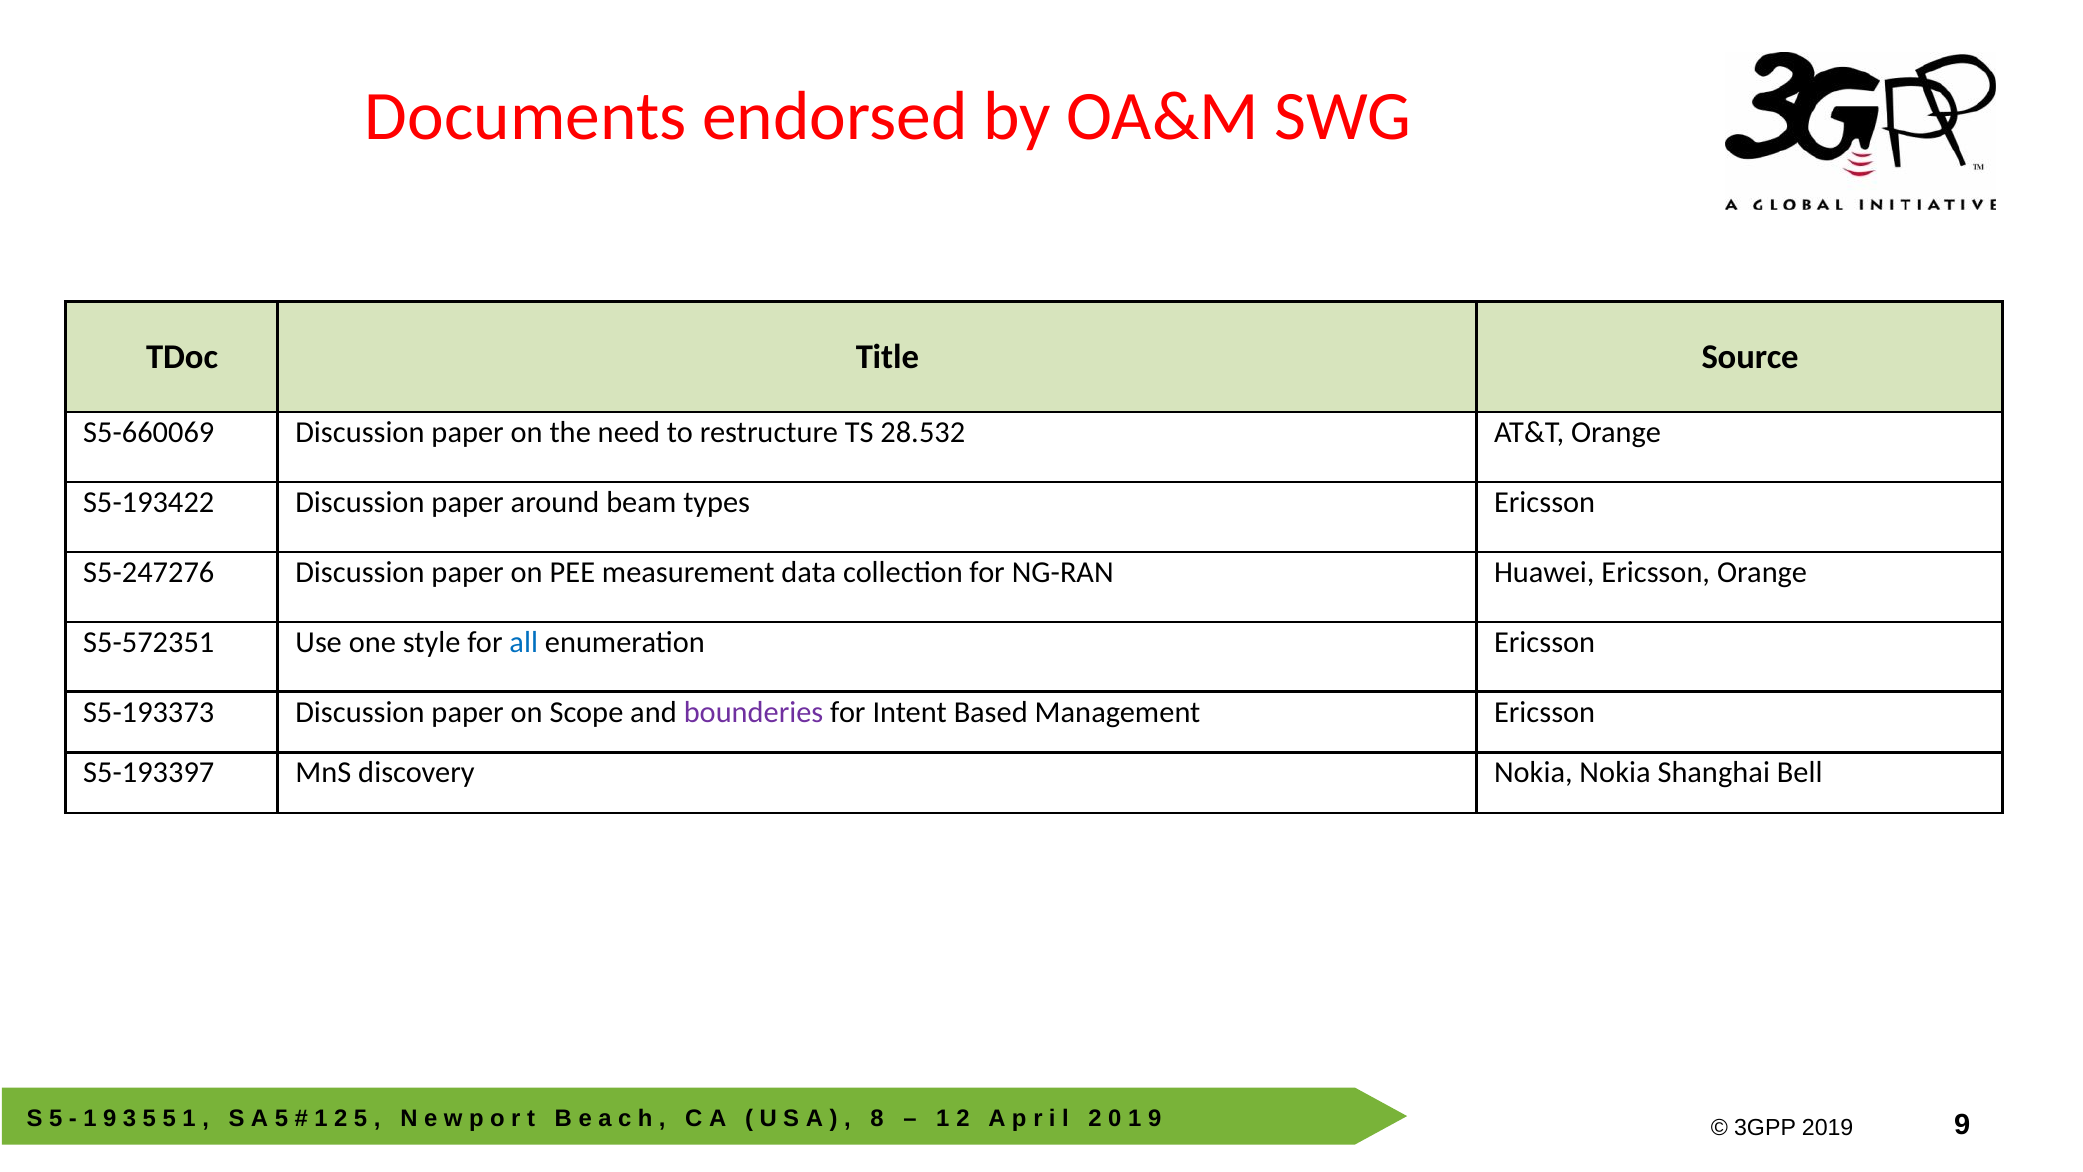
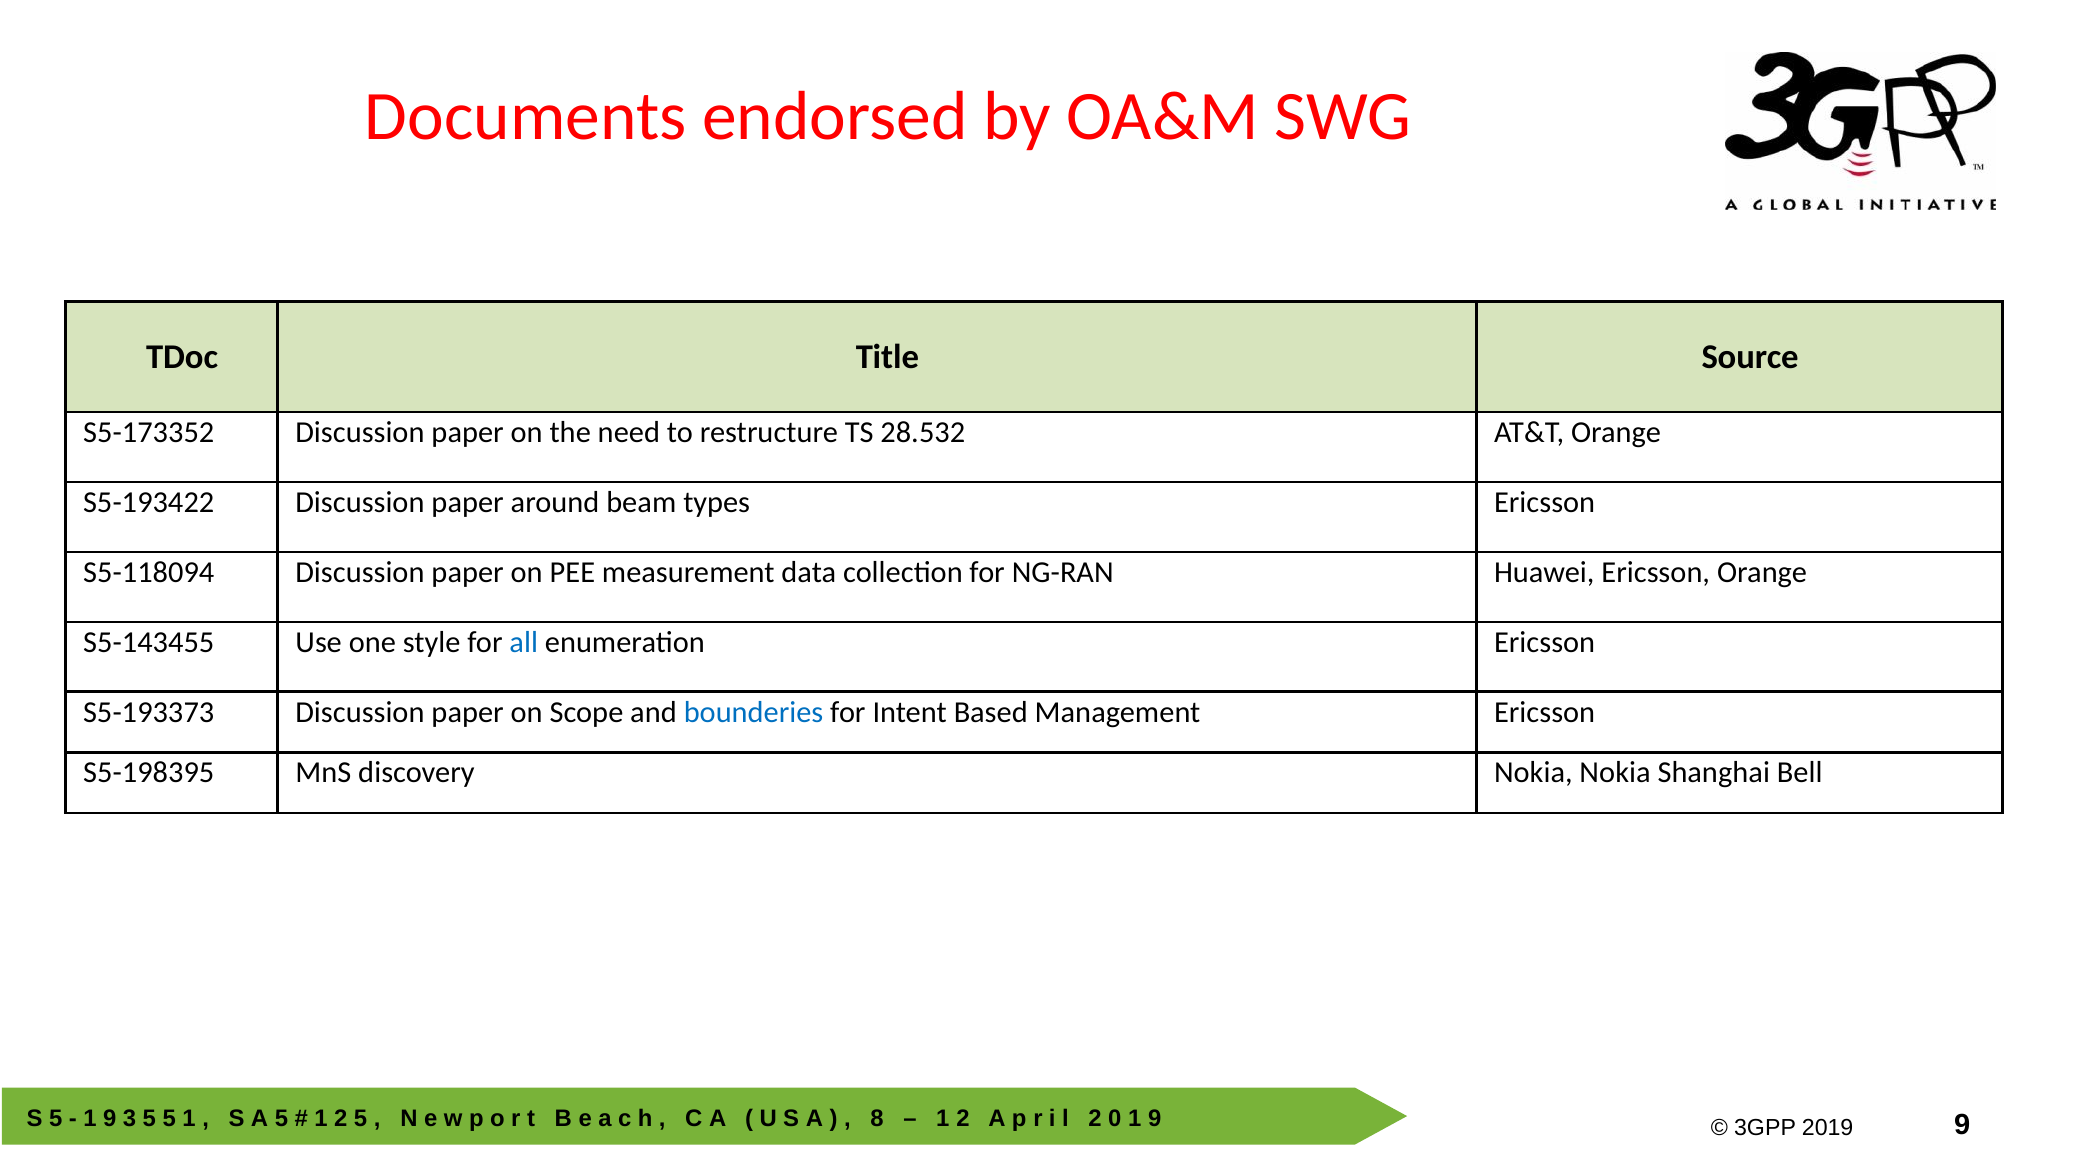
S5-660069: S5-660069 -> S5-173352 (149, 432)
S5-247276: S5-247276 -> S5-118094 (149, 572)
S5-572351: S5-572351 -> S5-143455 (149, 642)
bounderies colour: purple -> blue (754, 712)
S5-193397: S5-193397 -> S5-198395 (149, 773)
